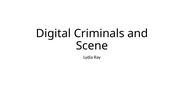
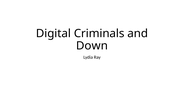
Scene: Scene -> Down (92, 46)
